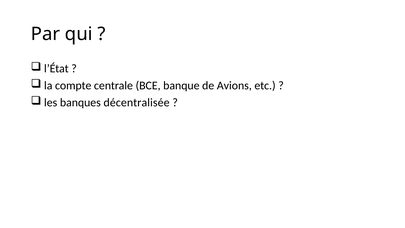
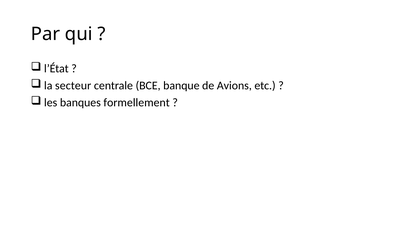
compte: compte -> secteur (73, 85)
décentralisée: décentralisée -> formellement (137, 102)
